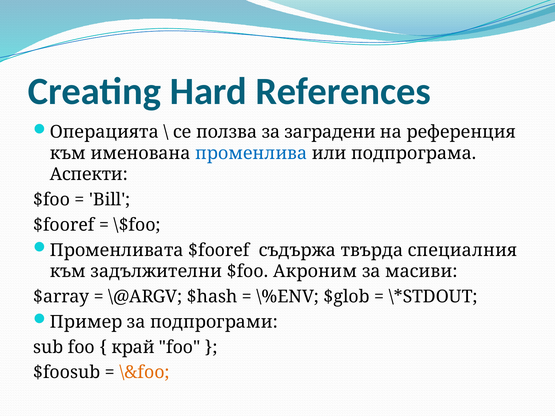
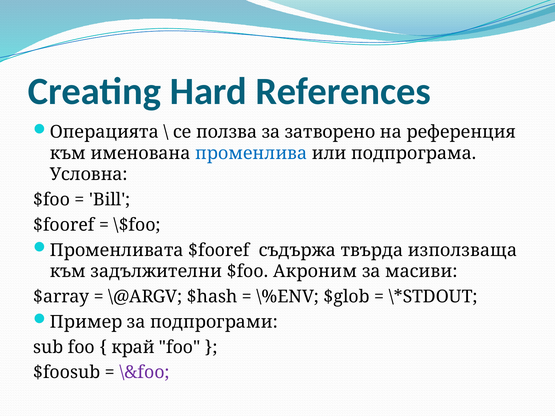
заградени: заградени -> затворено (330, 132)
Аспекти: Аспекти -> Условна (89, 175)
специалния: специалния -> използваща (463, 250)
\&foo colour: orange -> purple (144, 373)
